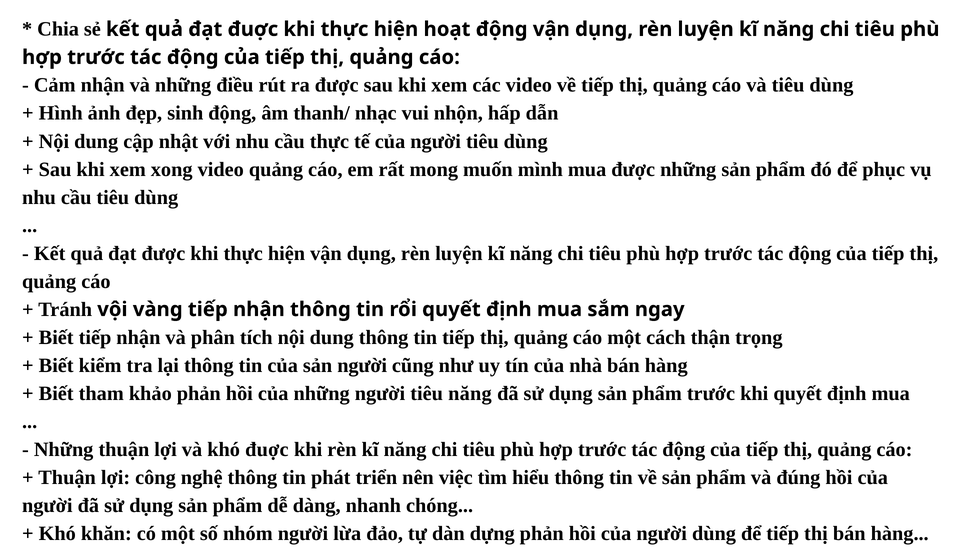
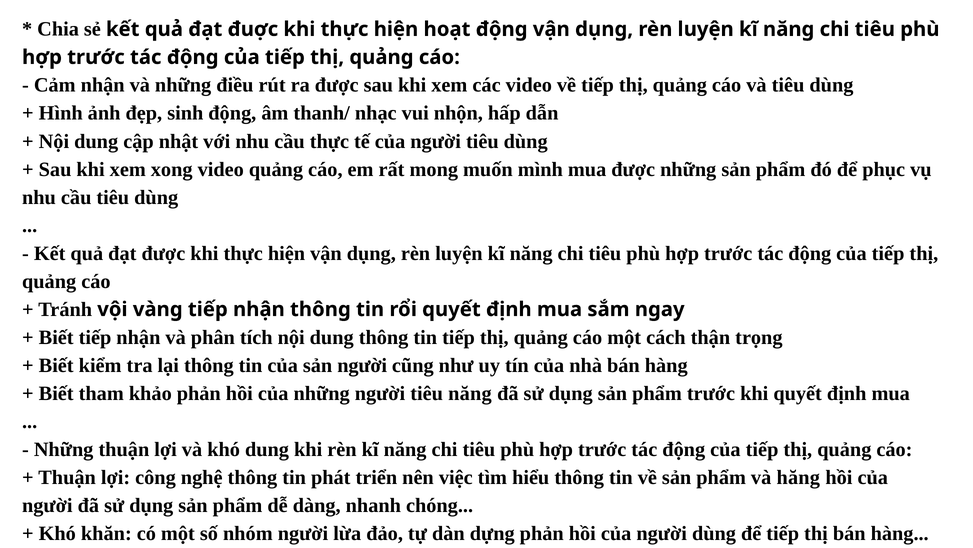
khó đuợc: đuợc -> dung (267, 449)
đúng: đúng -> hăng (798, 477)
